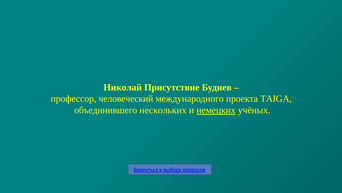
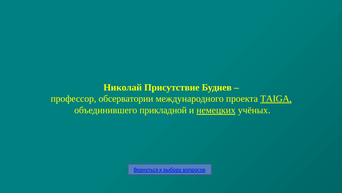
человеческий: человеческий -> обсерватории (126, 98)
TAIGA underline: none -> present (276, 98)
нескольких: нескольких -> прикладной (163, 110)
